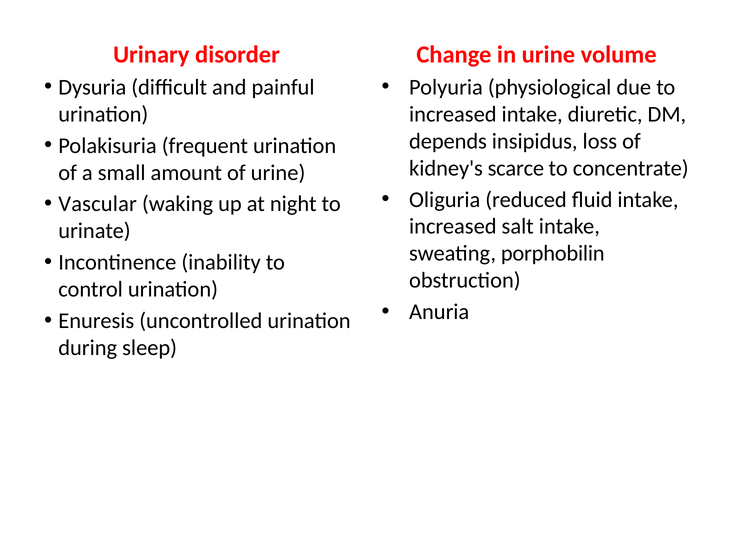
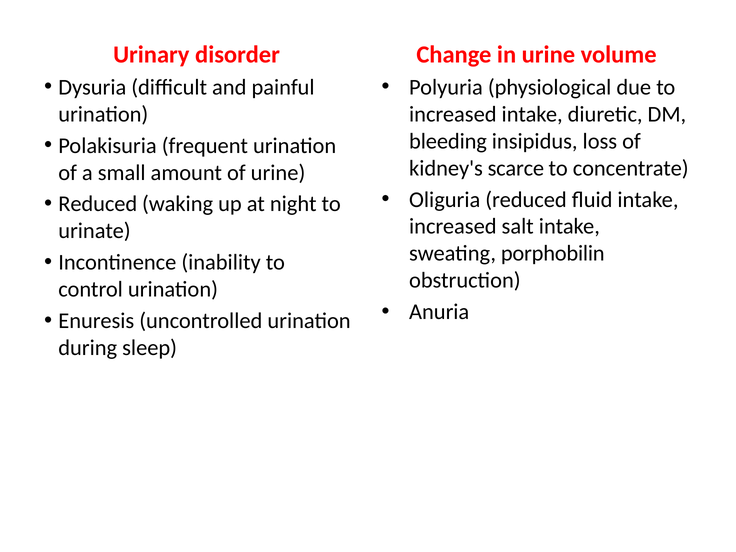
depends: depends -> bleeding (448, 141)
Vascular: Vascular -> Reduced (98, 204)
